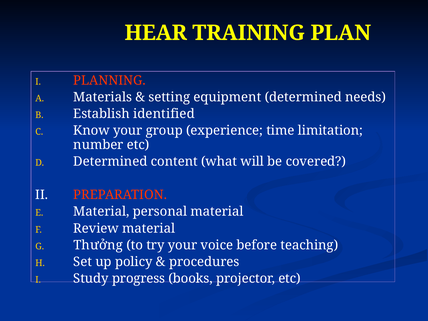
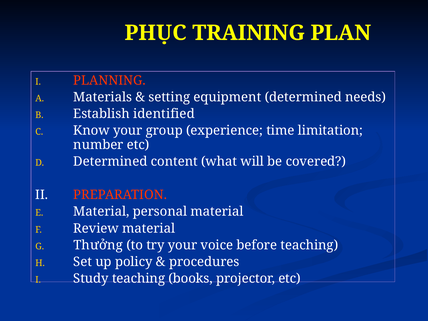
HEAR: HEAR -> PHỤC (156, 33)
Study progress: progress -> teaching (139, 279)
